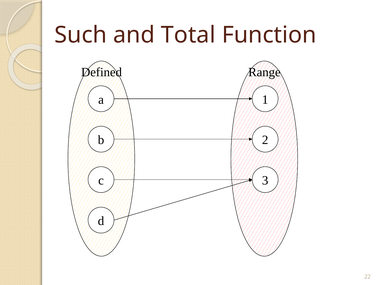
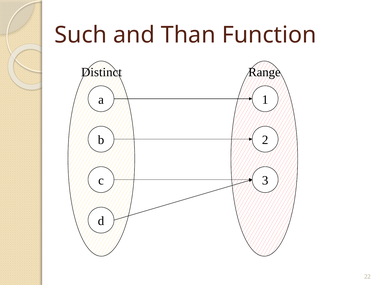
Total: Total -> Than (188, 35)
Defined: Defined -> Distinct (102, 72)
